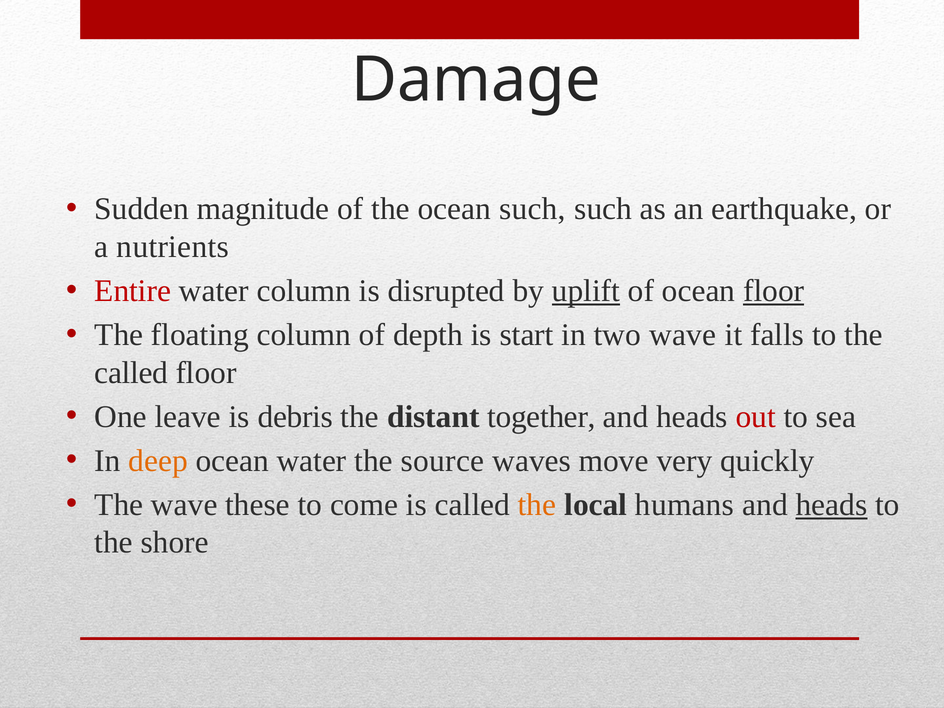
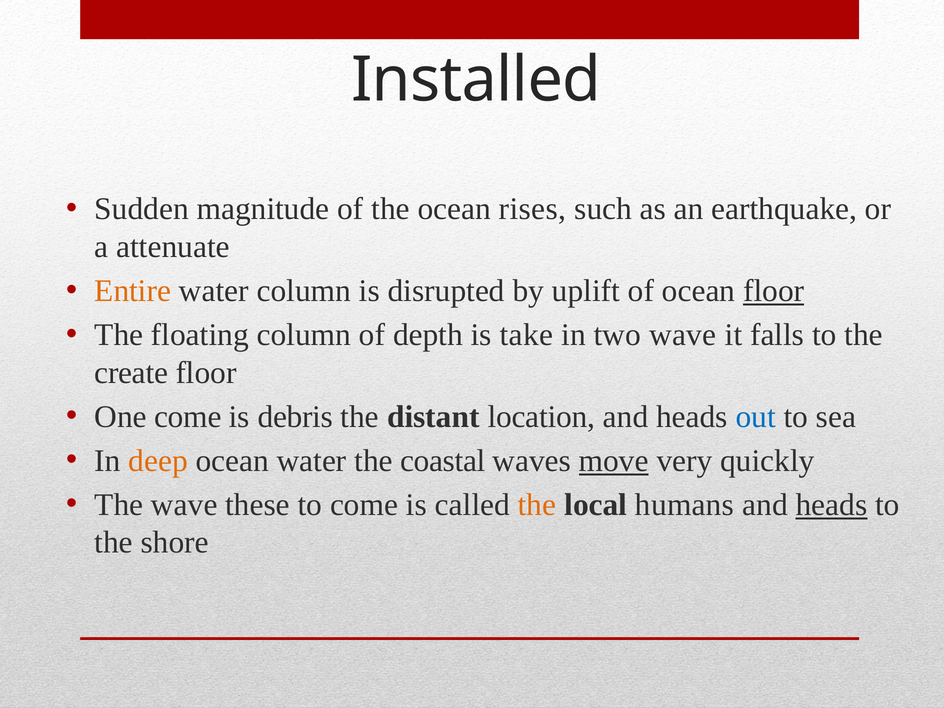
Damage: Damage -> Installed (476, 80)
ocean such: such -> rises (532, 209)
nutrients: nutrients -> attenuate (173, 247)
Entire colour: red -> orange (133, 291)
uplift underline: present -> none (586, 291)
start: start -> take (526, 335)
called: called -> create (131, 373)
One leave: leave -> come (188, 417)
together: together -> location (541, 417)
out colour: red -> blue (756, 417)
source: source -> coastal (443, 461)
move underline: none -> present (614, 461)
